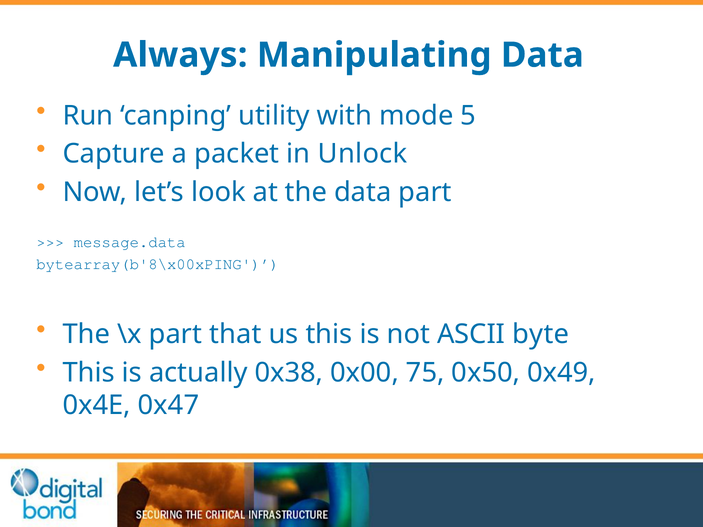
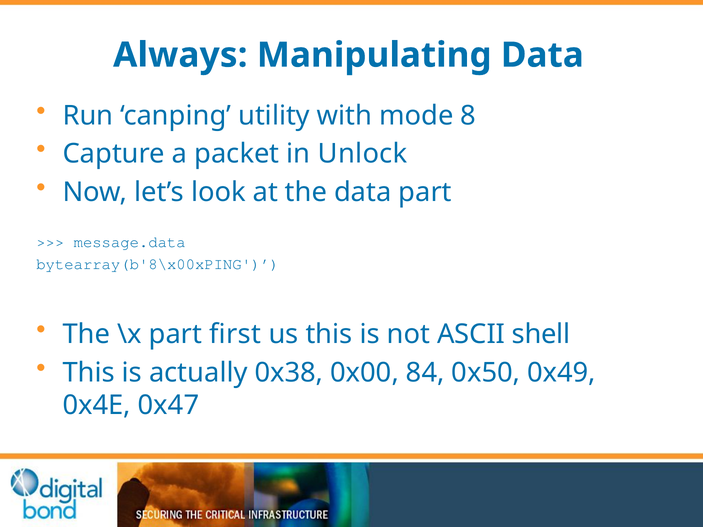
5: 5 -> 8 (468, 116)
that: that -> first (235, 334)
byte: byte -> shell (541, 334)
75: 75 -> 84 (425, 373)
